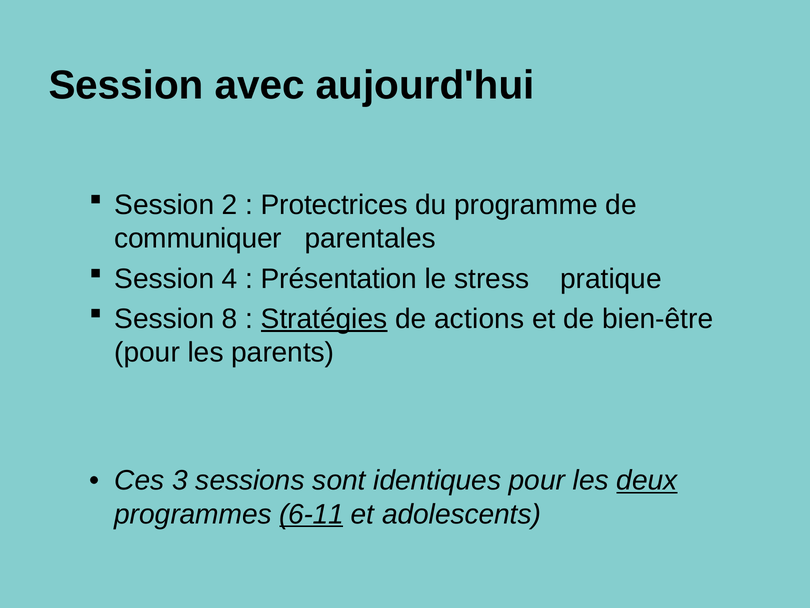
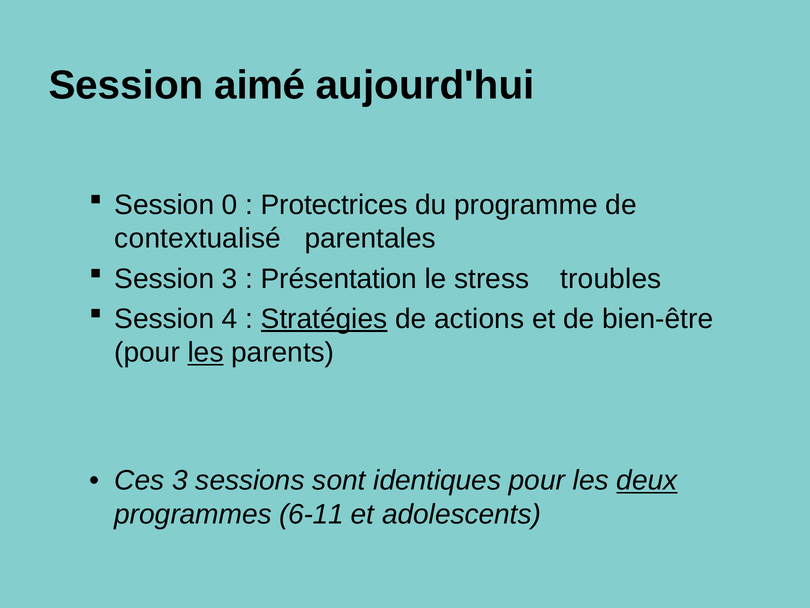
avec: avec -> aimé (260, 85)
2: 2 -> 0 (230, 205)
communiquer: communiquer -> contextualisé (198, 238)
Session 4: 4 -> 3 (230, 278)
pratique: pratique -> troubles (611, 278)
8: 8 -> 4 (230, 319)
les underline: none -> present (206, 352)
6-11 underline: present -> none (312, 514)
